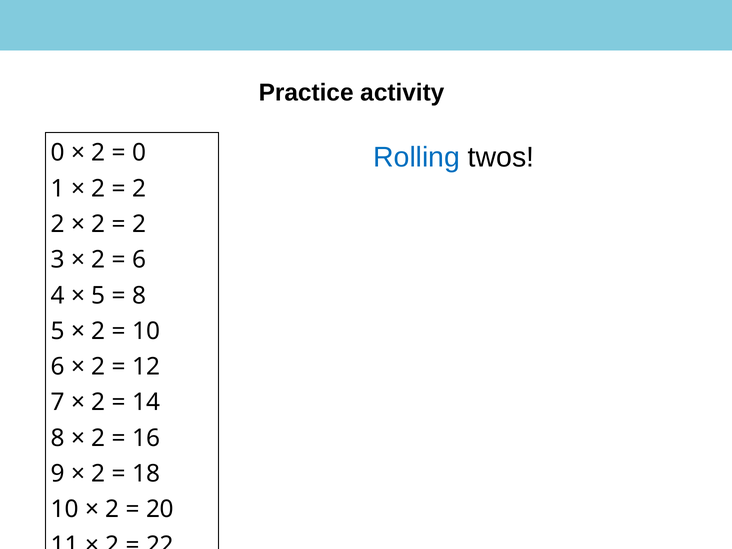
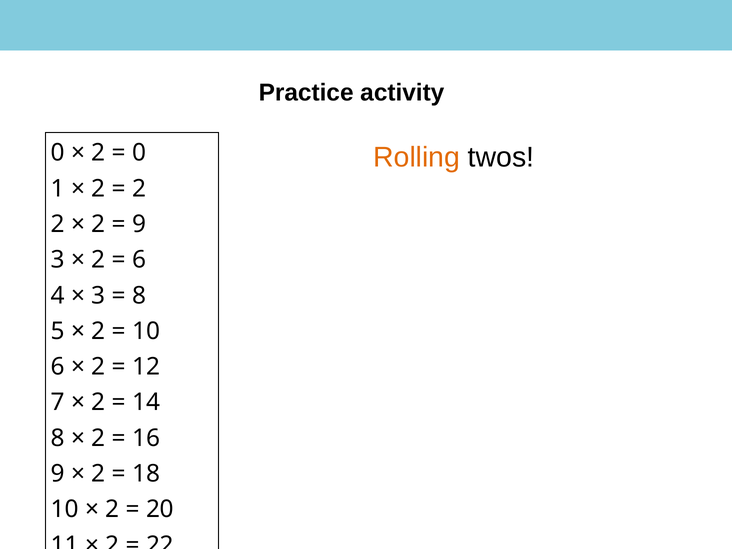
Rolling colour: blue -> orange (417, 158)
2: 2 -> 9 (139, 224)
5: 5 -> 3 (98, 295)
